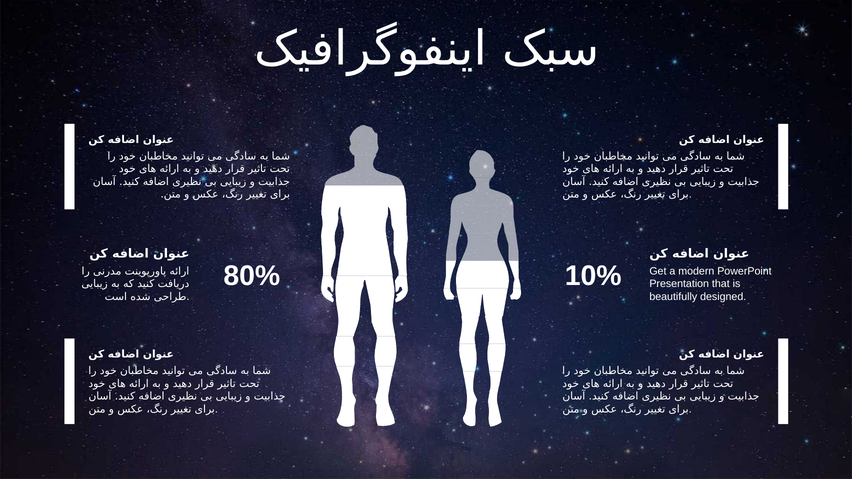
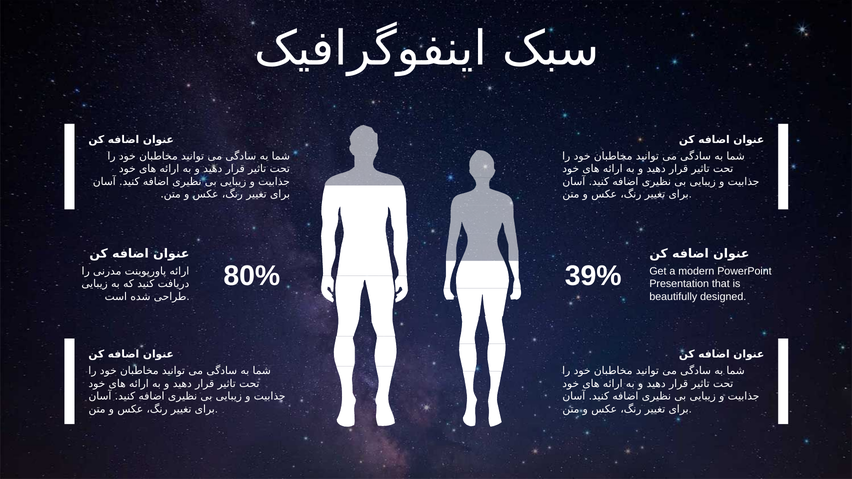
10%: 10% -> 39% (593, 276)
